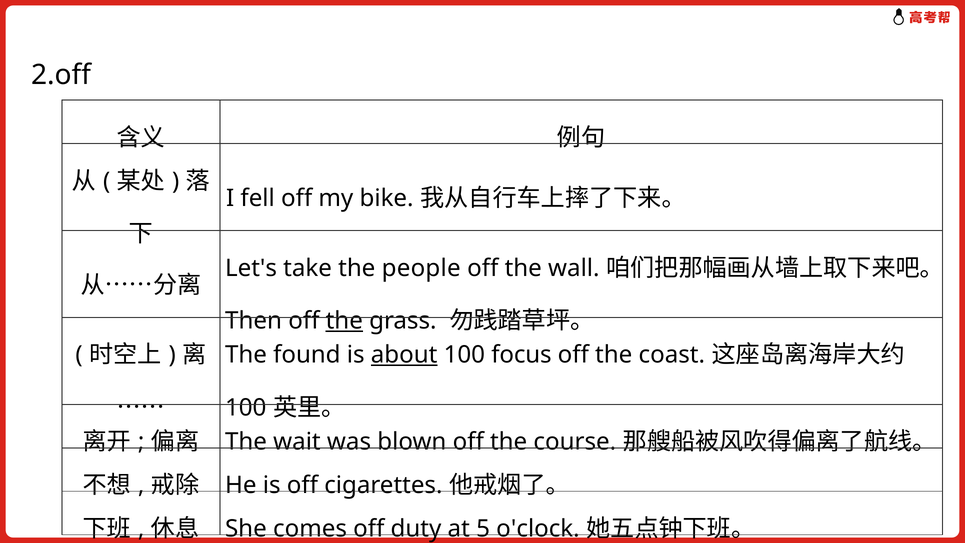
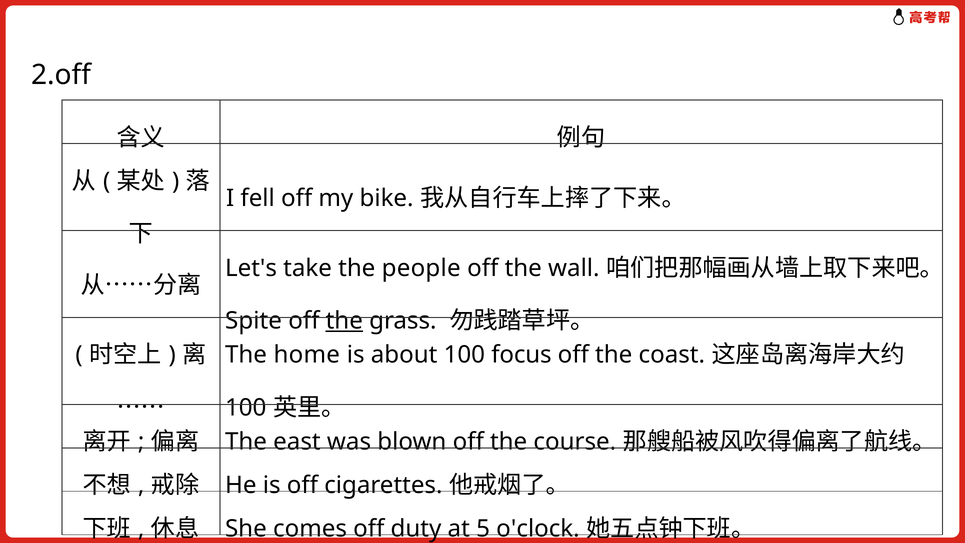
Then: Then -> Spite (254, 321)
found: found -> home (307, 355)
about underline: present -> none (404, 355)
wait: wait -> east (297, 442)
